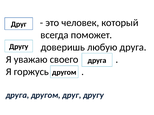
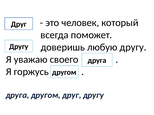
любую друга: друга -> другу (133, 47)
